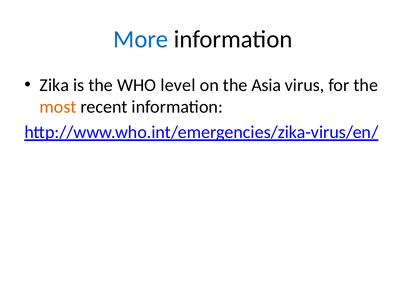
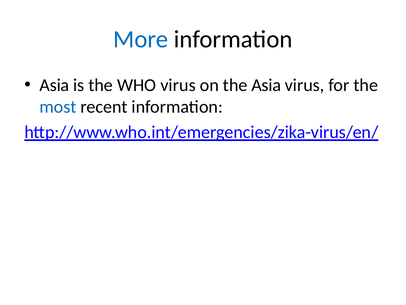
Zika: Zika -> Asia (54, 85)
WHO level: level -> virus (178, 85)
most colour: orange -> blue (58, 107)
